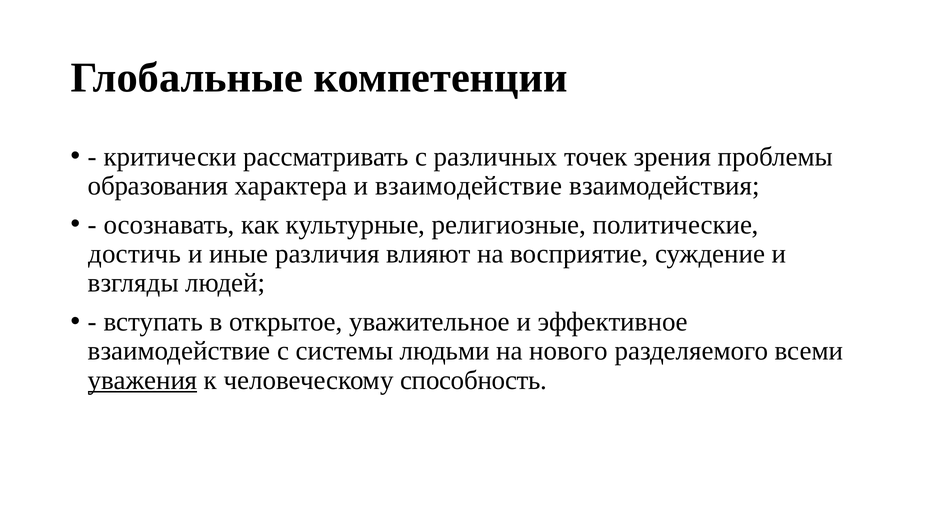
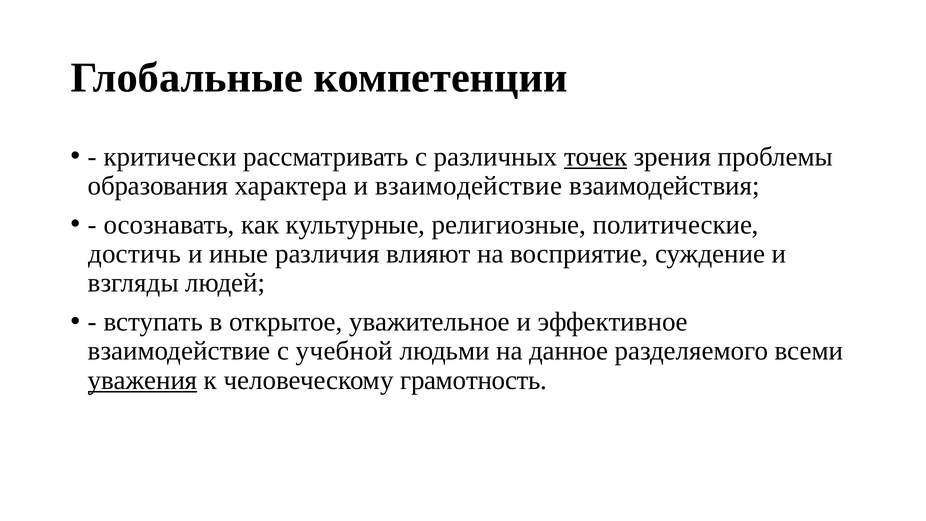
точек underline: none -> present (596, 157)
системы: системы -> учебной (344, 351)
нового: нового -> данное (569, 351)
способность: способность -> грамотность (474, 380)
